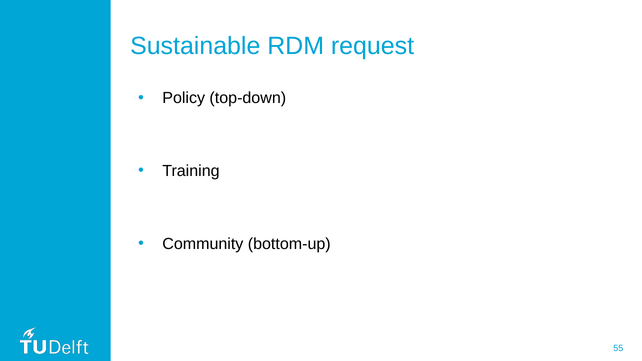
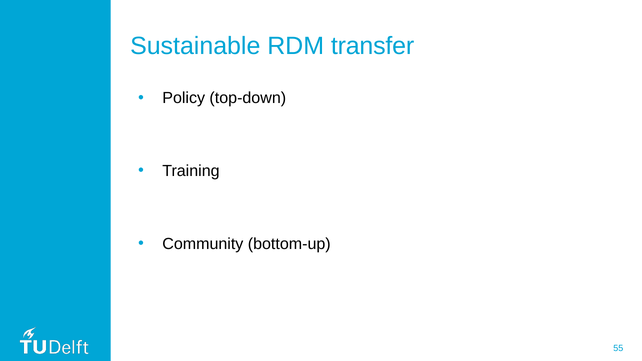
request: request -> transfer (373, 46)
